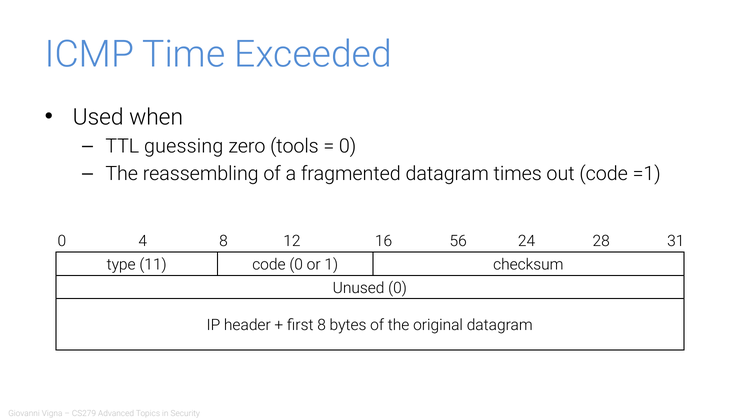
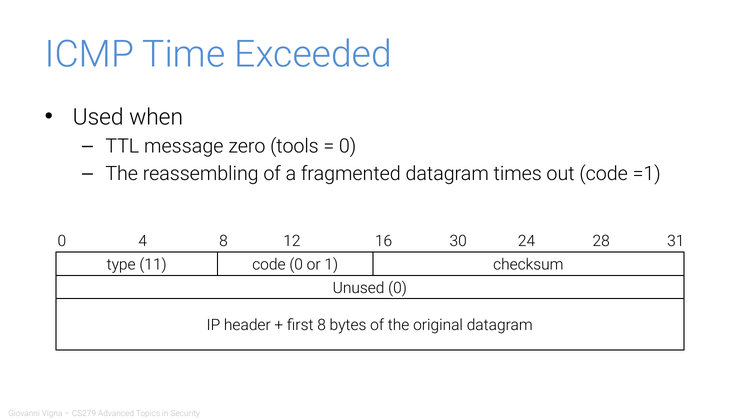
guessing: guessing -> message (184, 146)
56: 56 -> 30 (458, 241)
